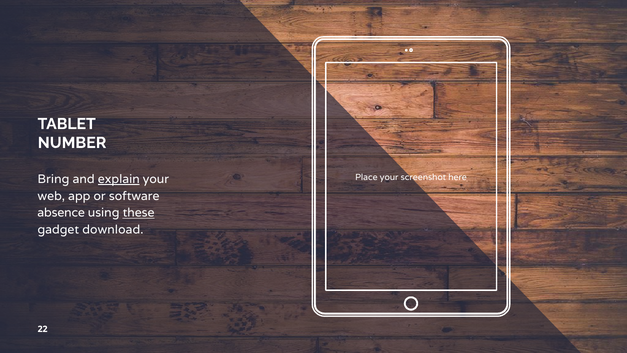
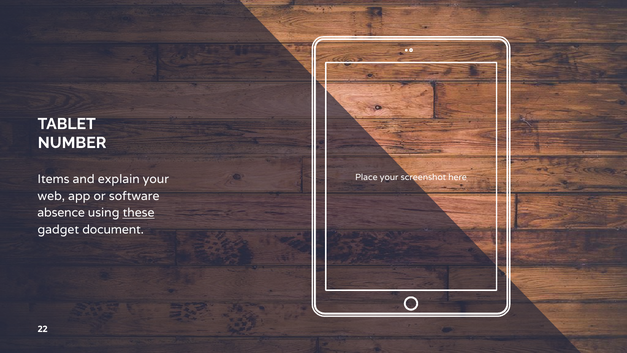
Bring: Bring -> Items (54, 179)
explain underline: present -> none (119, 179)
download: download -> document (113, 230)
